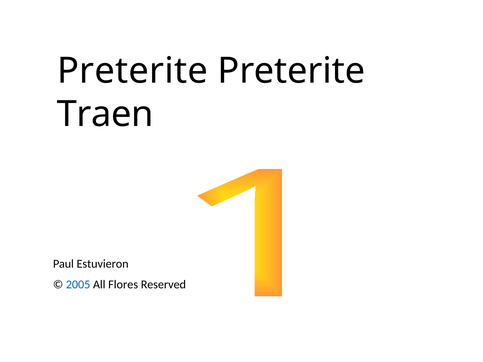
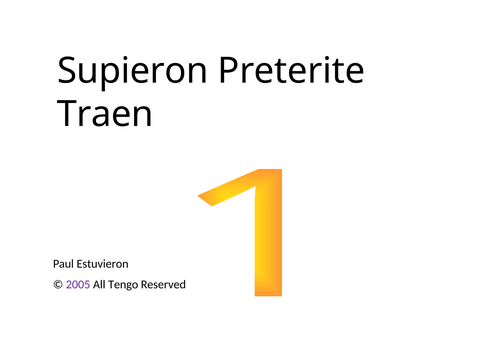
Preterite: Preterite -> Supieron (133, 71)
2005 colour: blue -> purple (78, 285)
Flores: Flores -> Tengo (123, 285)
